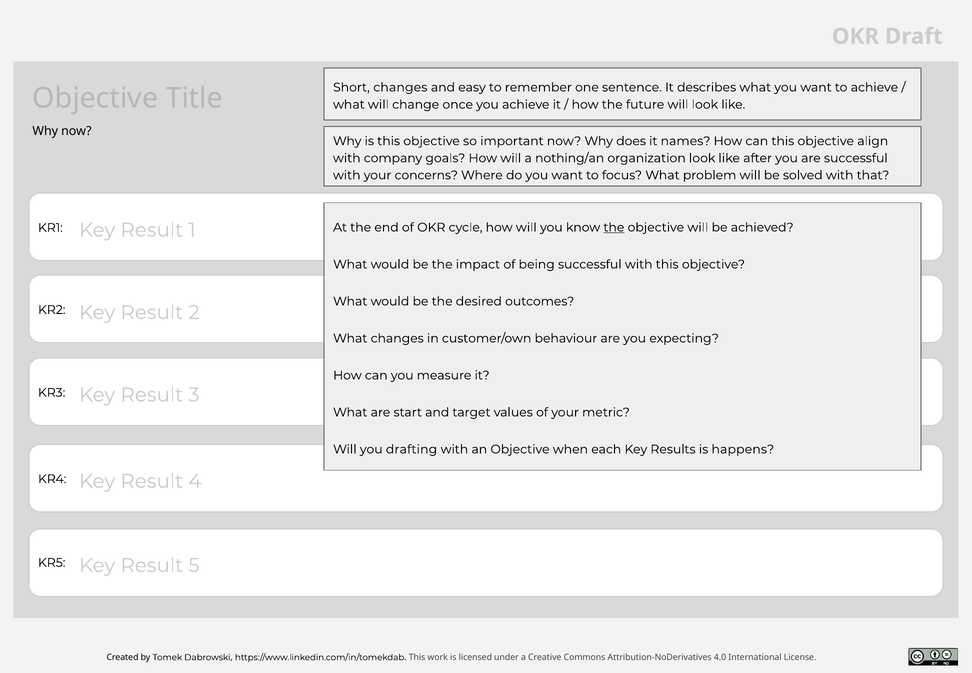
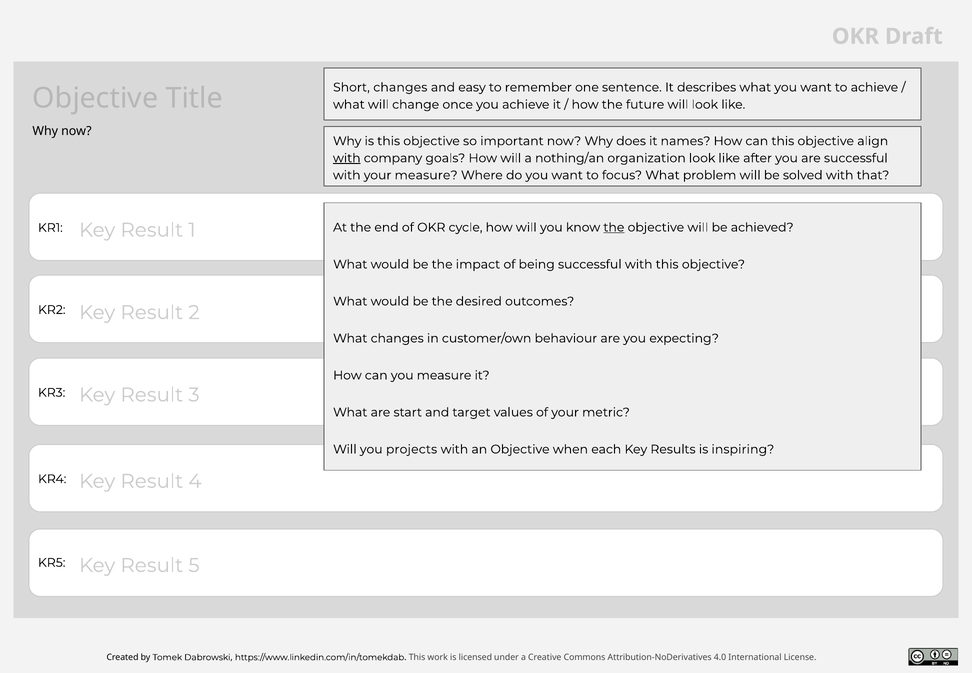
with underline: none -> present (347, 158)
your concerns: concerns -> measure (426, 175)
drafting: drafting -> projects (412, 449)
happens: happens -> inspiring (743, 449)
